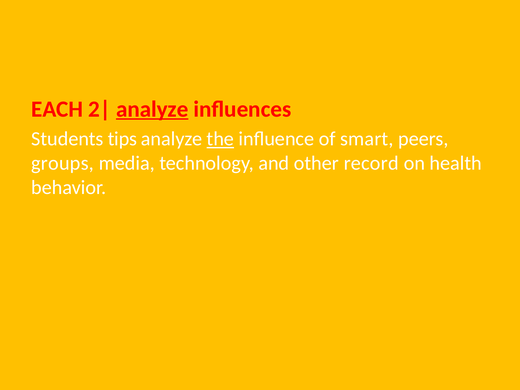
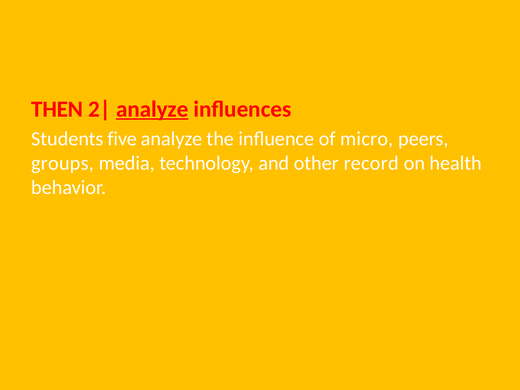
EACH: EACH -> THEN (57, 109)
tips: tips -> five (122, 139)
the underline: present -> none (220, 139)
smart: smart -> micro (367, 139)
